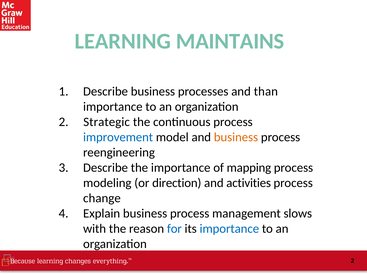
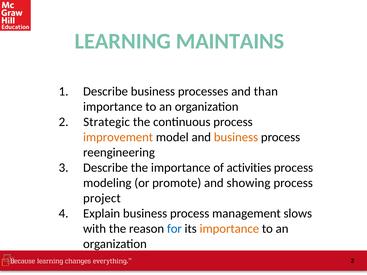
improvement colour: blue -> orange (118, 137)
mapping: mapping -> activities (249, 168)
direction: direction -> promote (177, 183)
activities: activities -> showing (249, 183)
change: change -> project (102, 198)
importance colour: blue -> orange (229, 229)
